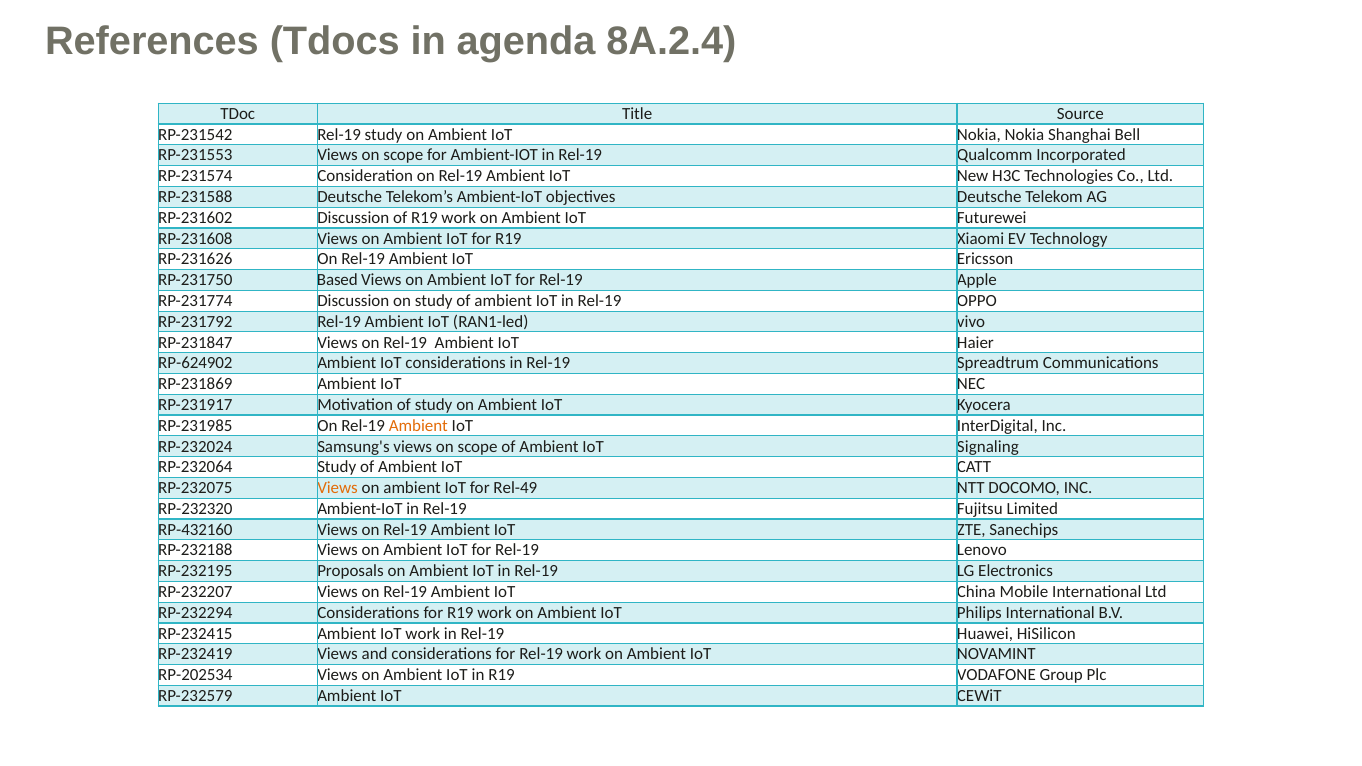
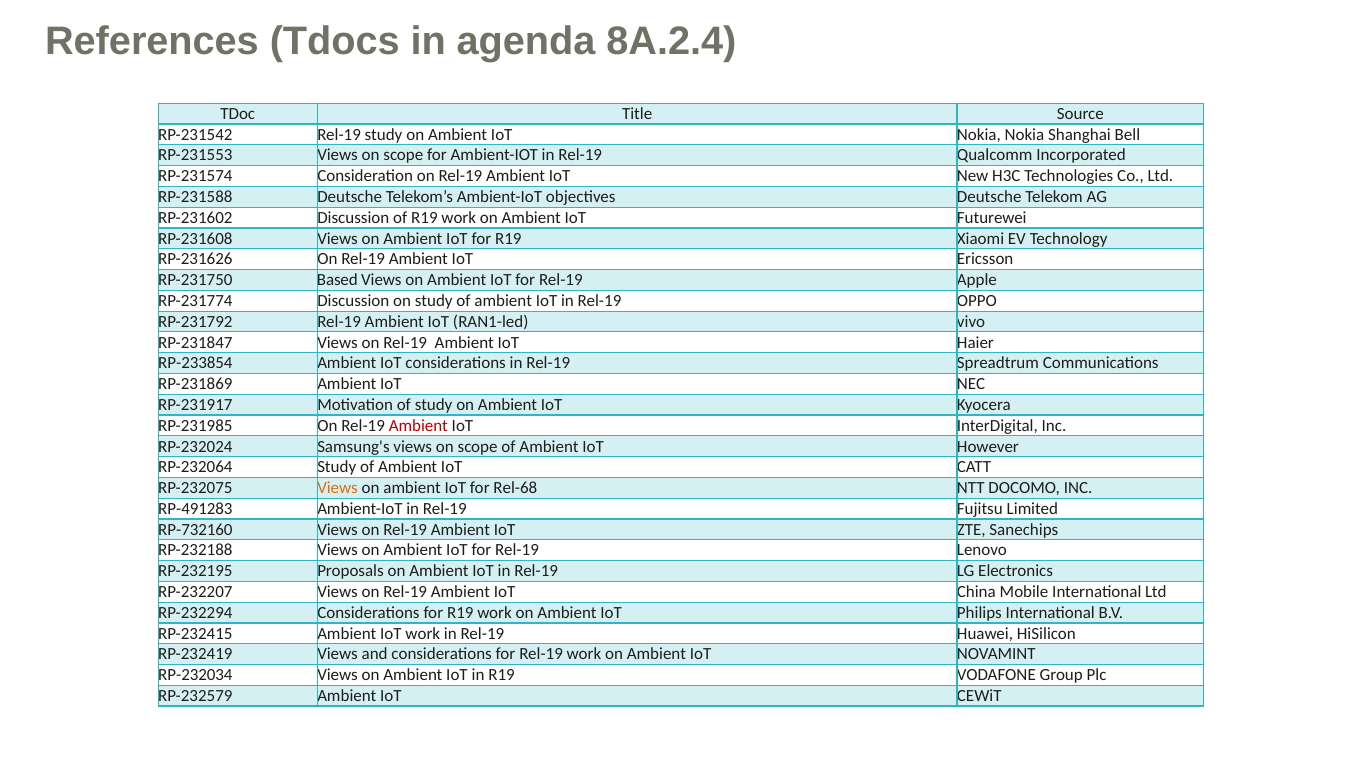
RP-624902: RP-624902 -> RP-233854 (195, 363)
Ambient colour: orange -> red (418, 426)
Signaling: Signaling -> However (988, 446)
Rel-49: Rel-49 -> Rel-68 (515, 488)
RP-232320: RP-232320 -> RP-491283 (195, 509)
RP-432160: RP-432160 -> RP-732160 (195, 529)
RP-202534: RP-202534 -> RP-232034 (195, 675)
